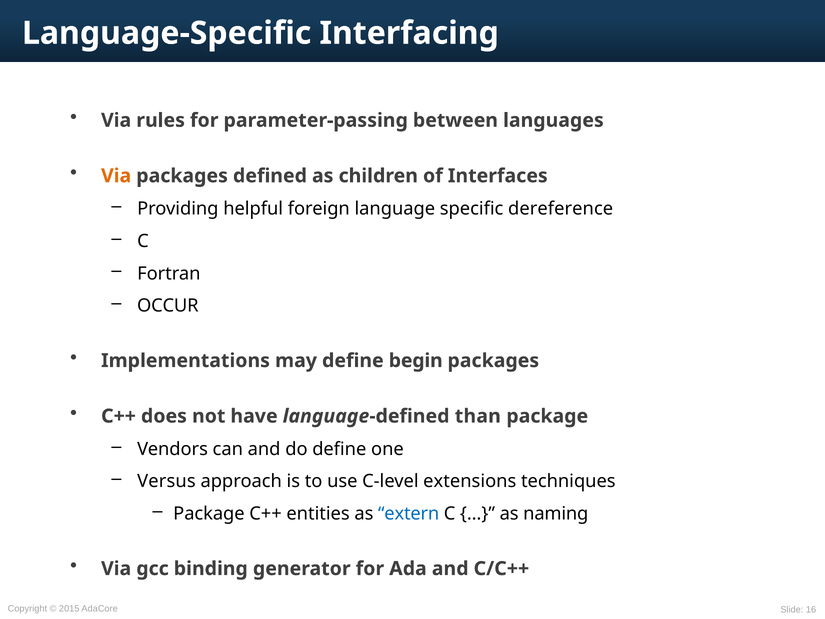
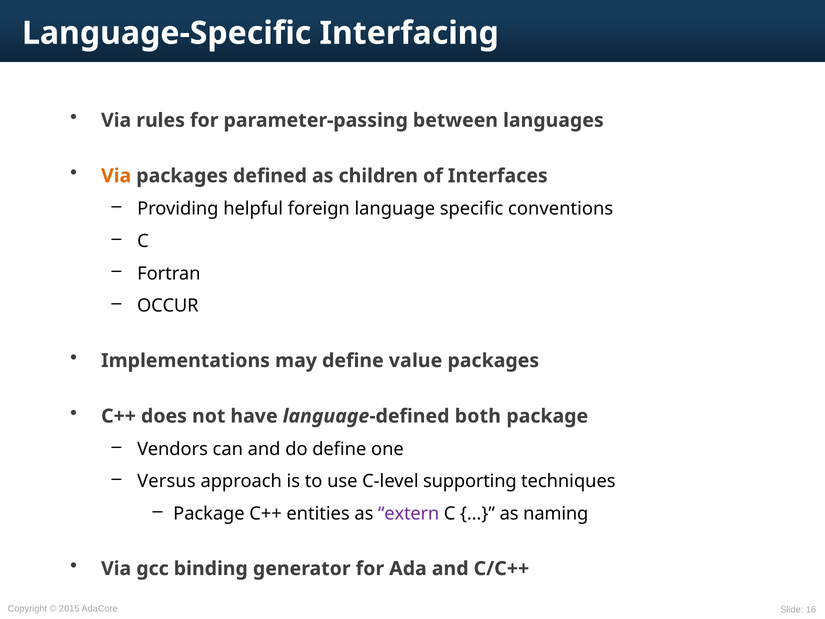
dereference: dereference -> conventions (561, 209)
begin: begin -> value (416, 361)
than: than -> both (478, 416)
extensions: extensions -> supporting (470, 481)
extern colour: blue -> purple (409, 514)
